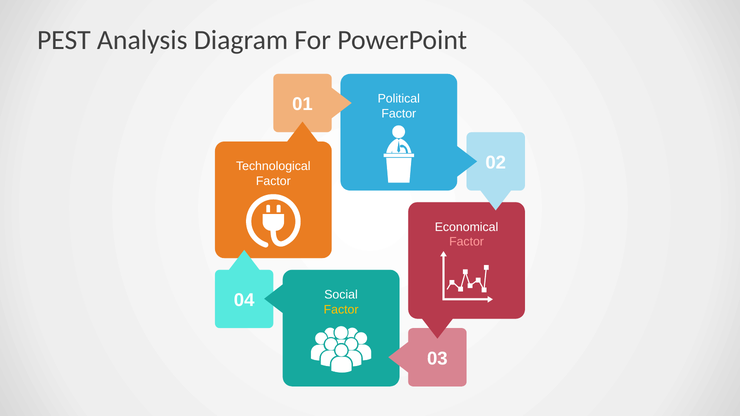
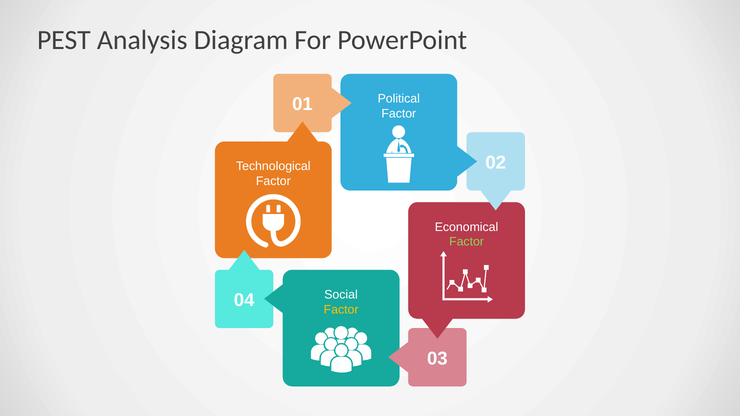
Factor colour: pink -> light green (467, 242)
